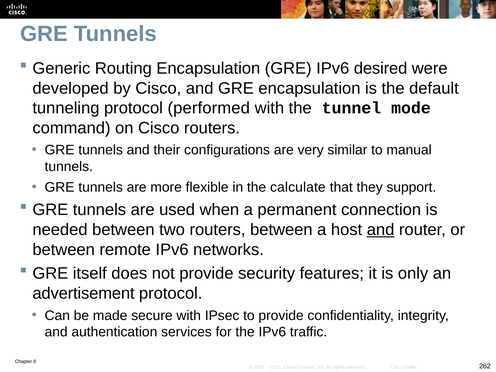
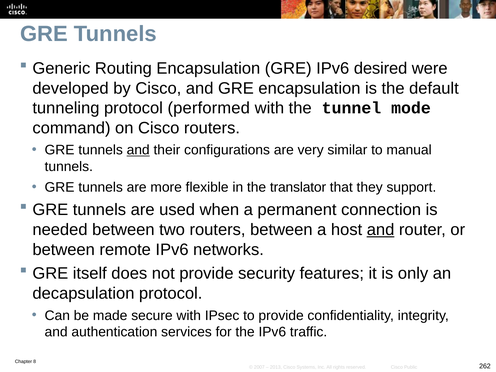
and underline: none -> present (138, 150)
calculate: calculate -> translator (298, 187)
advertisement: advertisement -> decapsulation (83, 293)
